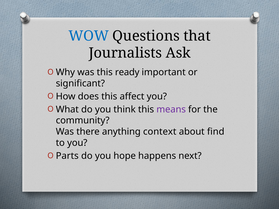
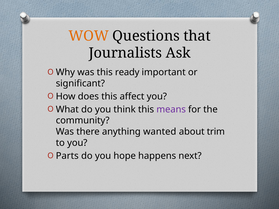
WOW colour: blue -> orange (89, 36)
context: context -> wanted (160, 132)
find: find -> trim (216, 132)
